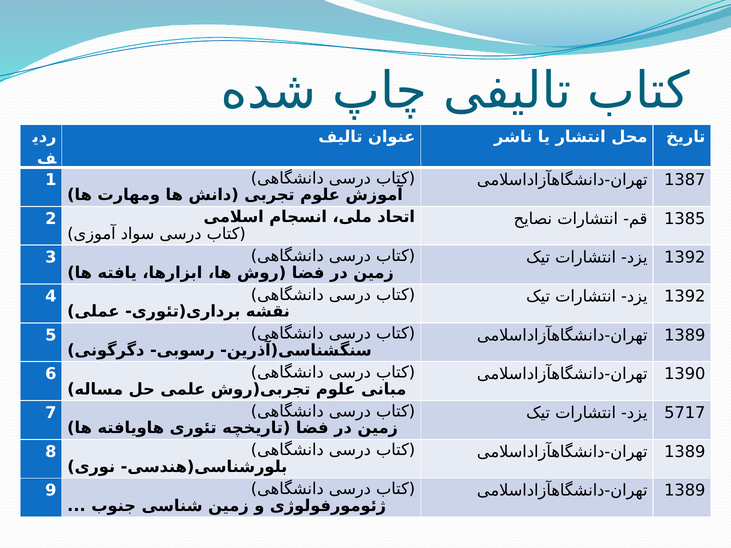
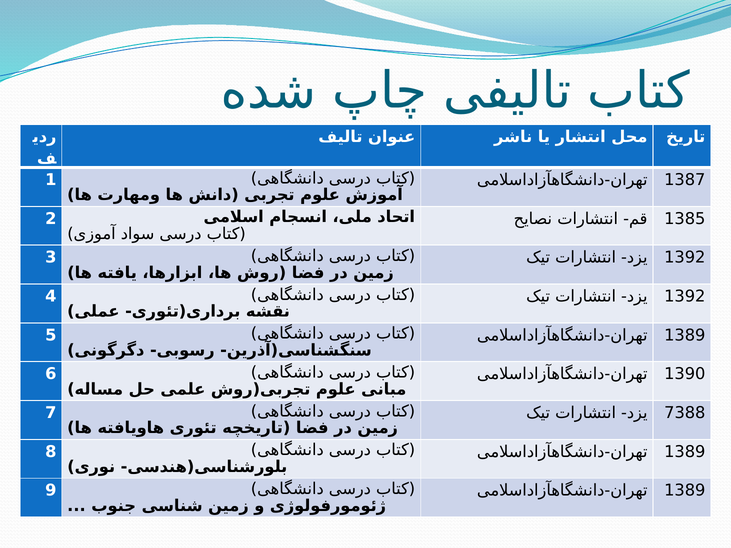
5717: 5717 -> 7388 (685, 413)
